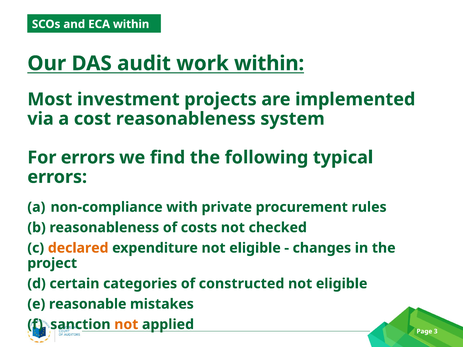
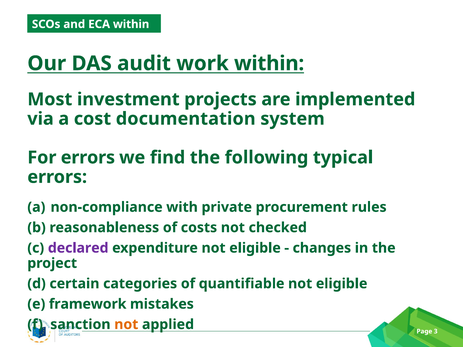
cost reasonableness: reasonableness -> documentation (186, 119)
declared colour: orange -> purple (78, 248)
constructed: constructed -> quantifiable (242, 284)
reasonable: reasonable -> framework (88, 304)
